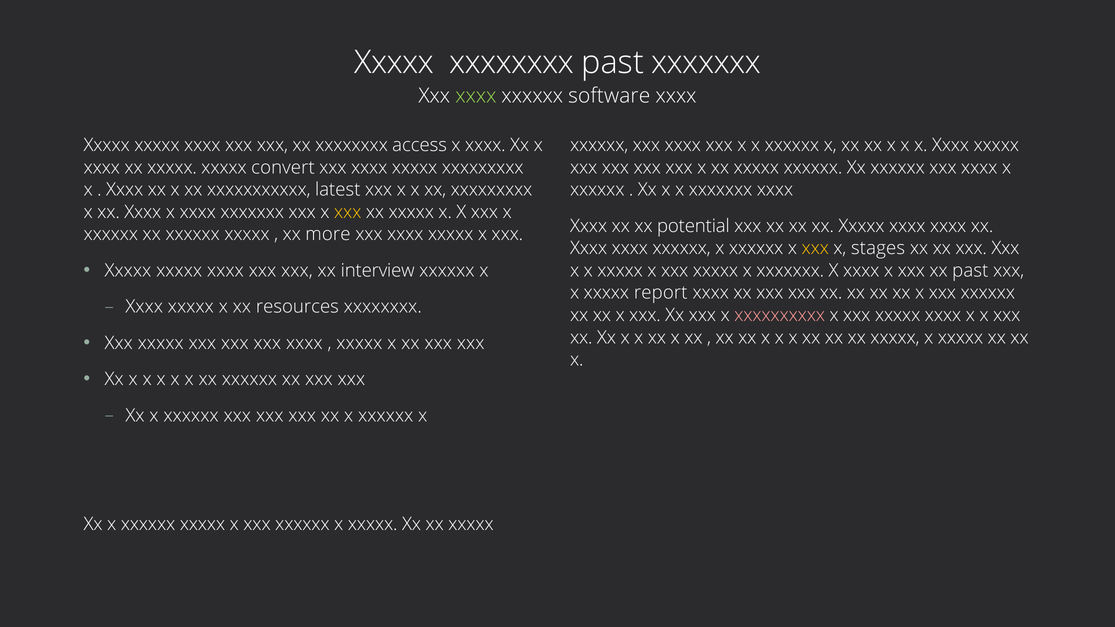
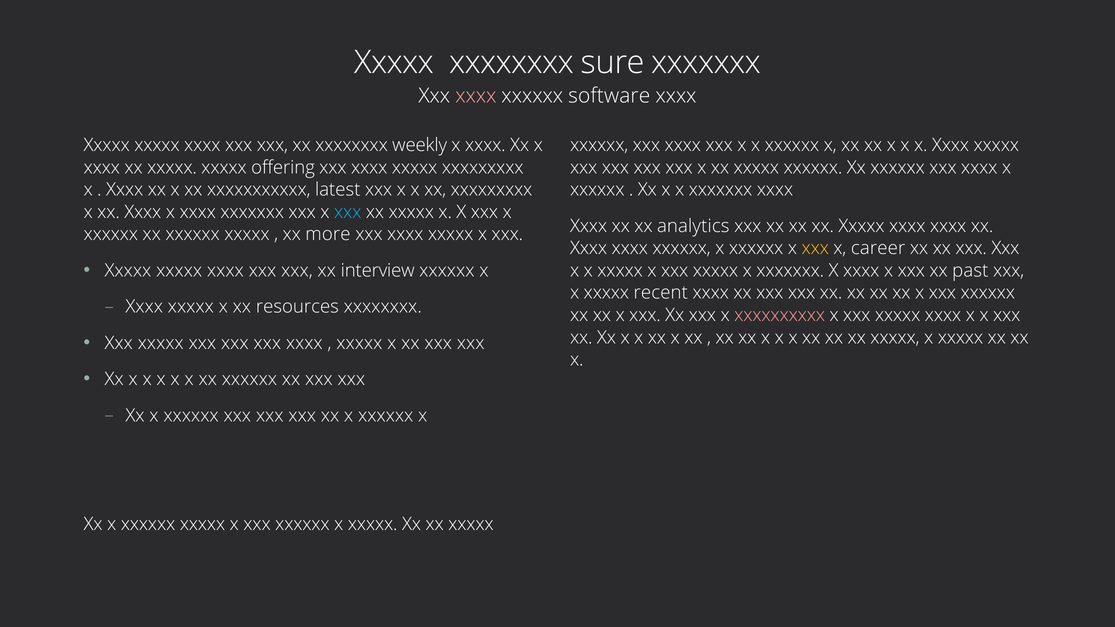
xxxxxxxx past: past -> sure (613, 62)
xxxx colour: light green -> pink (476, 96)
access: access -> weekly (420, 145)
convert: convert -> offering (283, 168)
xxx colour: yellow -> light blue (348, 212)
potential: potential -> analytics (693, 226)
stages: stages -> career (878, 248)
report: report -> recent (661, 293)
